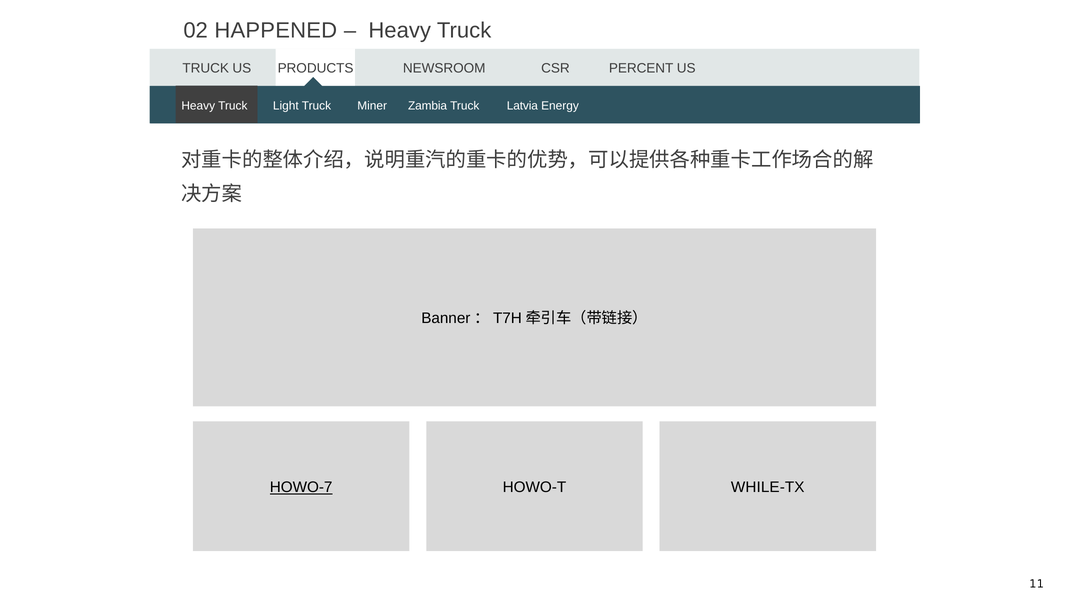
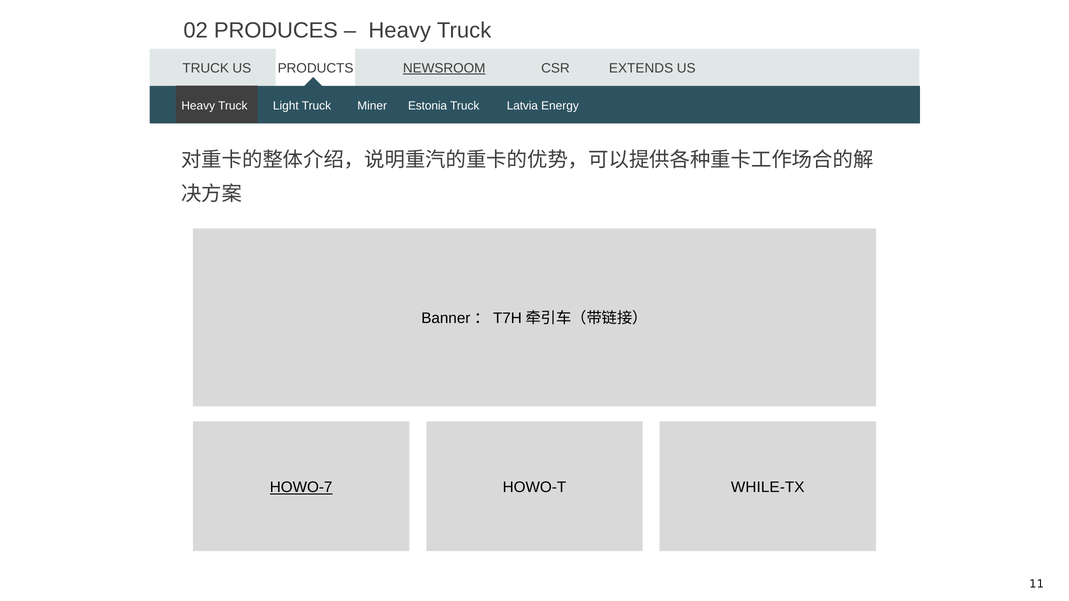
HAPPENED: HAPPENED -> PRODUCES (276, 31)
NEWSROOM underline: none -> present (444, 68)
PERCENT: PERCENT -> EXTENDS (641, 68)
Zambia: Zambia -> Estonia (428, 106)
